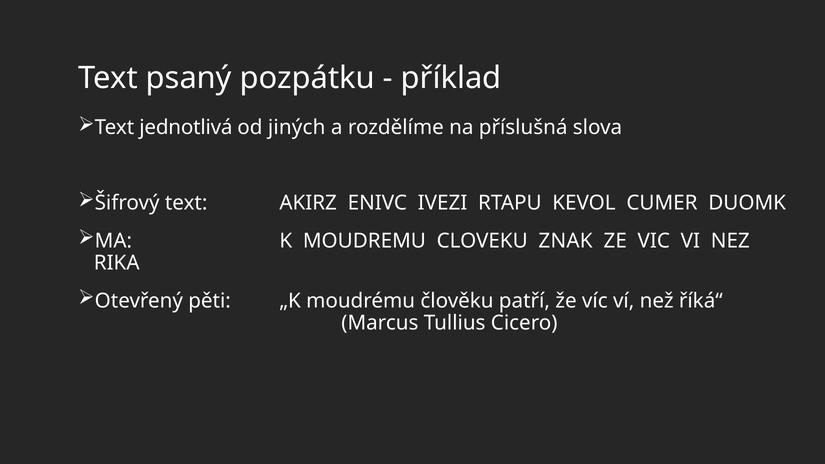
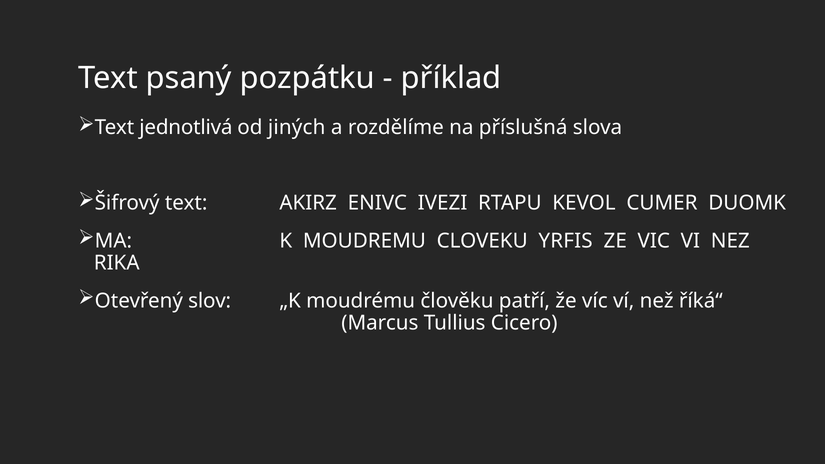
ZNAK: ZNAK -> YRFIS (566, 241)
pěti: pěti -> slov (210, 301)
